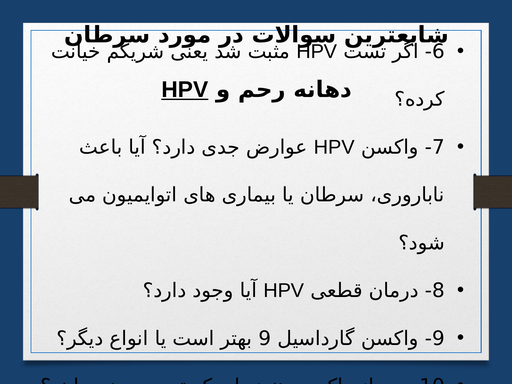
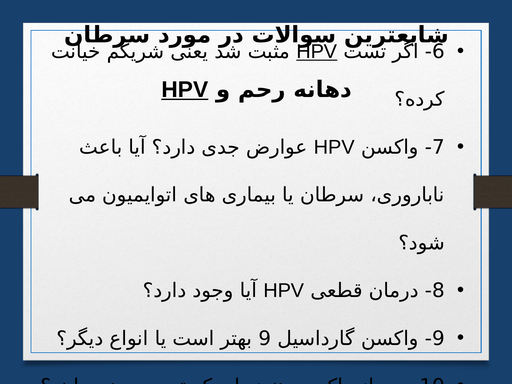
HPV underline: none -> present (317, 52)
